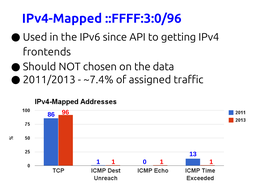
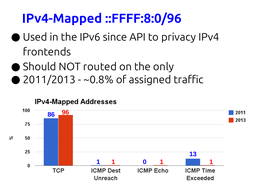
::FFFF:3:0/96: ::FFFF:3:0/96 -> ::FFFF:8:0/96 (143, 18)
getting: getting -> privacy (179, 37)
chosen: chosen -> routed (100, 67)
data: data -> only (164, 67)
~7.4%: ~7.4% -> ~0.8% (99, 80)
